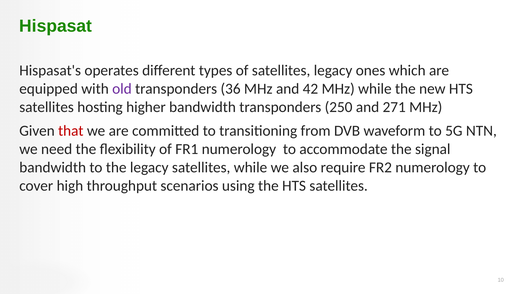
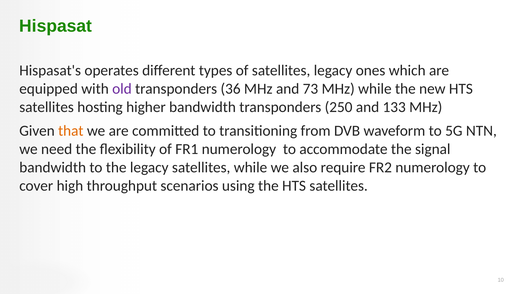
42: 42 -> 73 (310, 89)
271: 271 -> 133 (394, 107)
that colour: red -> orange (71, 131)
